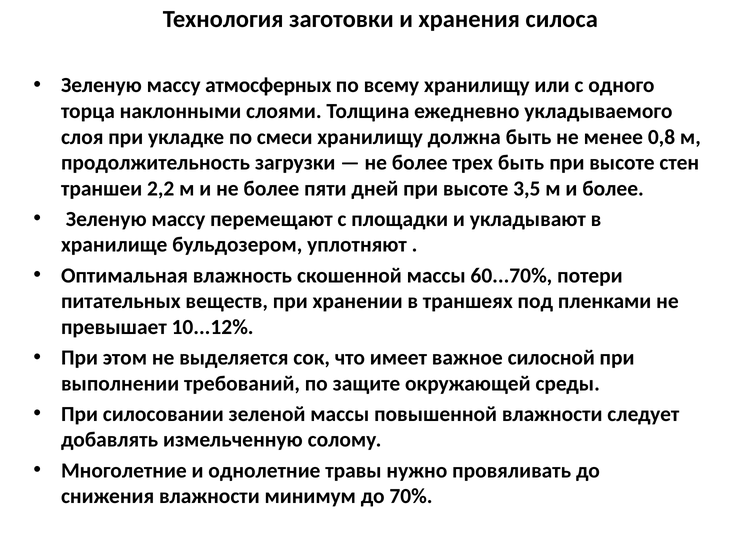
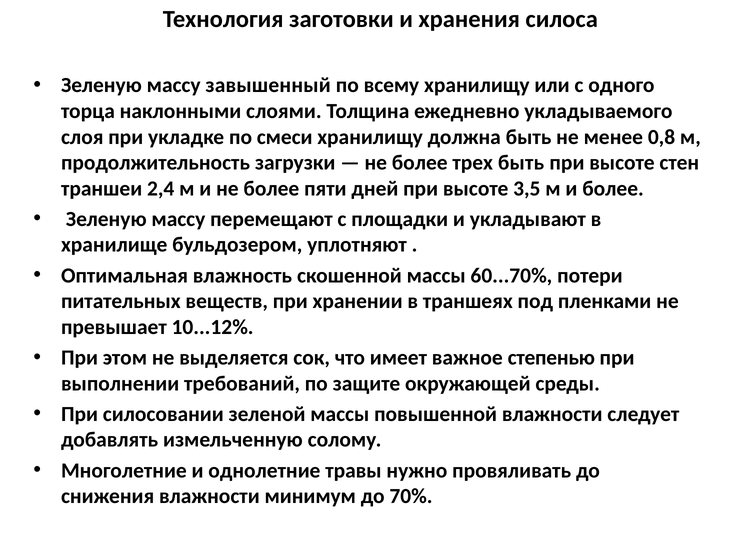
атмосферных: атмосферных -> завышенный (268, 85)
2,2: 2,2 -> 2,4 (161, 188)
силосной: силосной -> степенью (551, 358)
